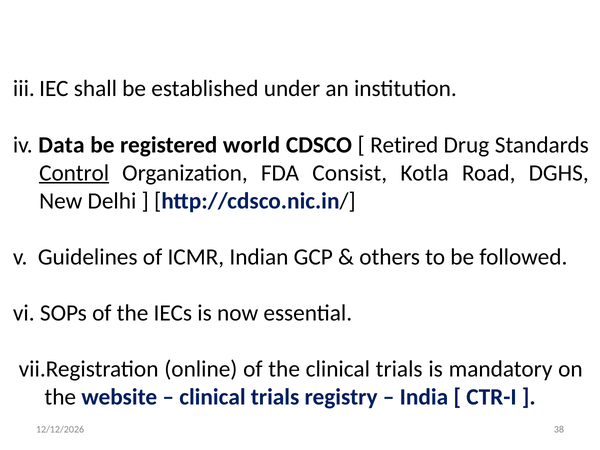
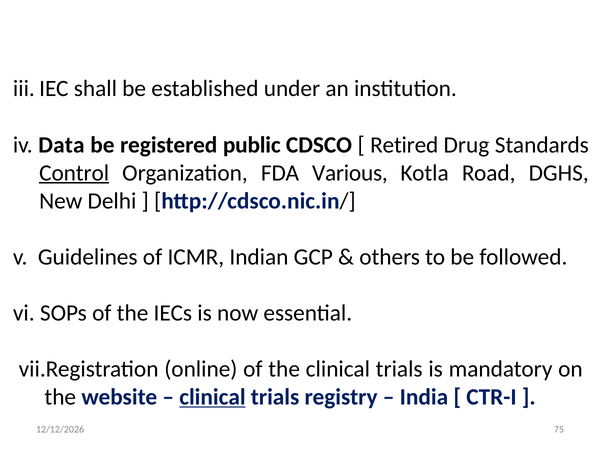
world: world -> public (252, 145)
Consist: Consist -> Various (350, 173)
clinical underline: none -> present (212, 397)
38: 38 -> 75 (559, 430)
